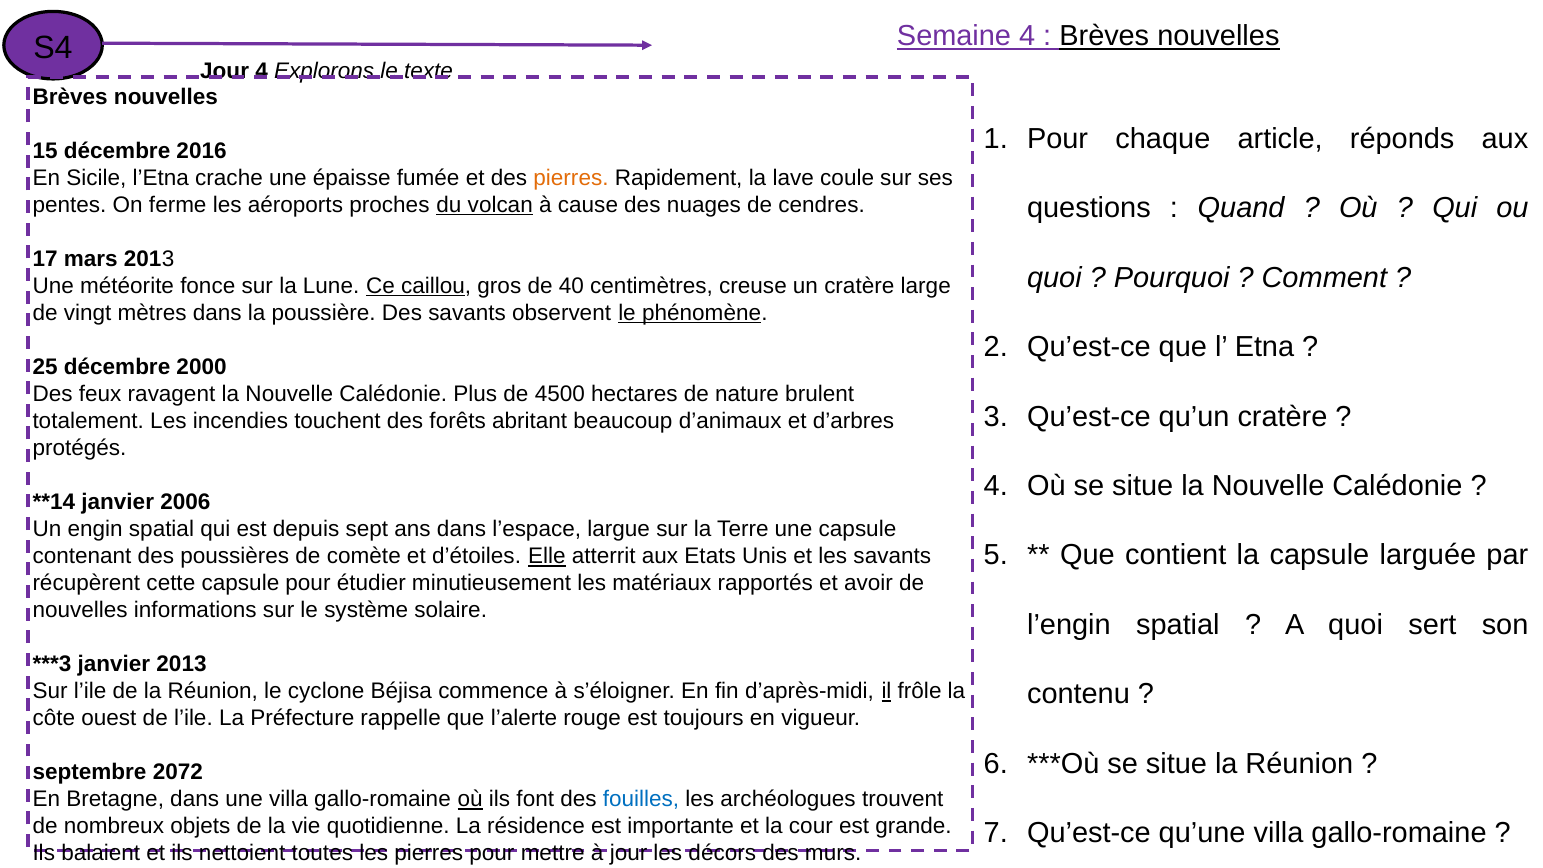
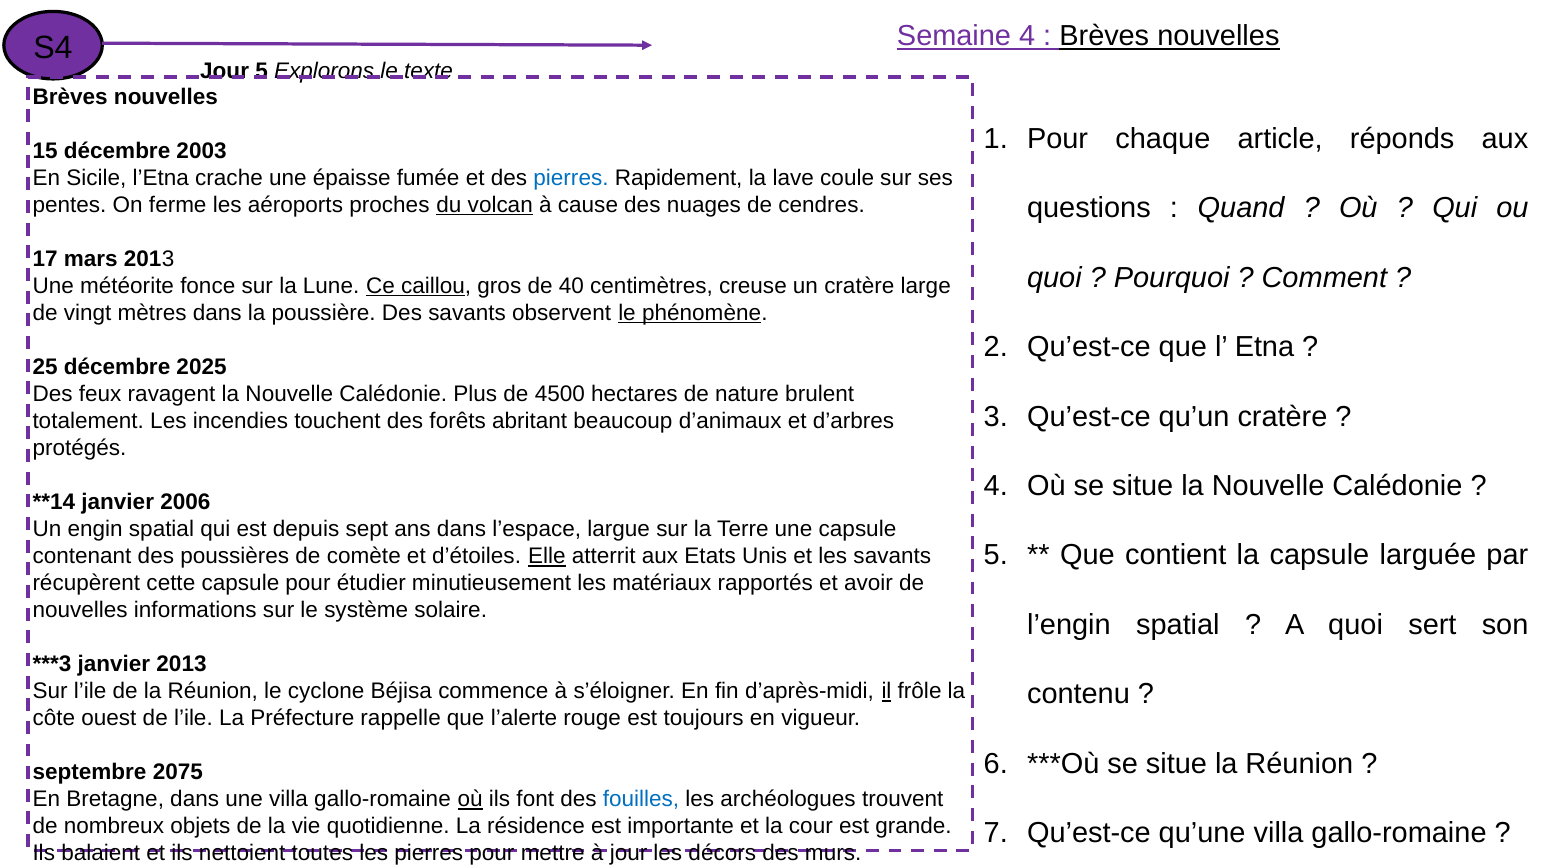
Jour 4: 4 -> 5 (262, 71)
2016: 2016 -> 2003 (202, 151)
pierres colour: orange -> blue (571, 178)
2000: 2000 -> 2025 (202, 367)
2072: 2072 -> 2075 (178, 772)
